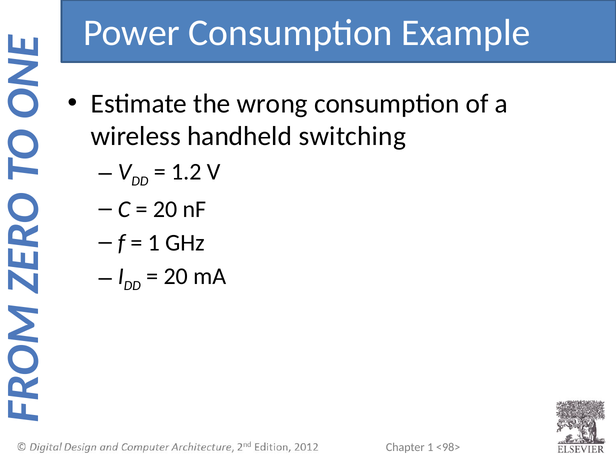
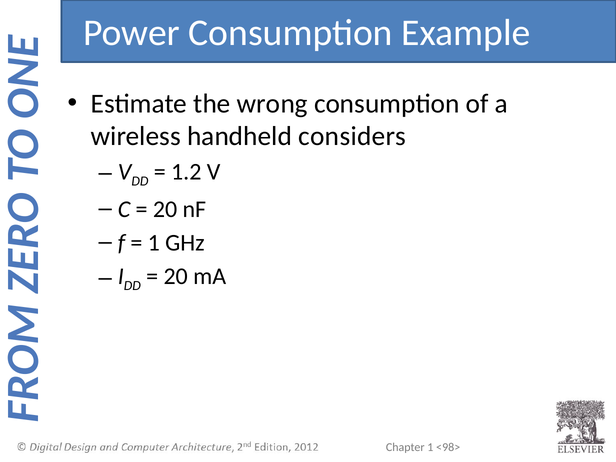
switching: switching -> considers (352, 136)
